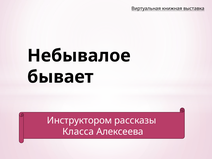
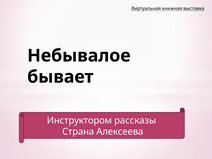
Класса: Класса -> Страна (78, 132)
